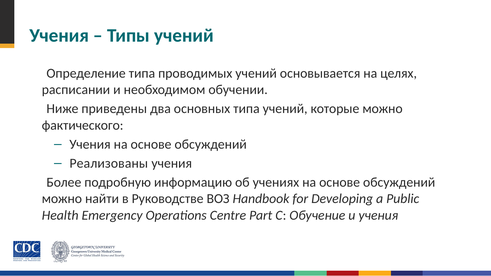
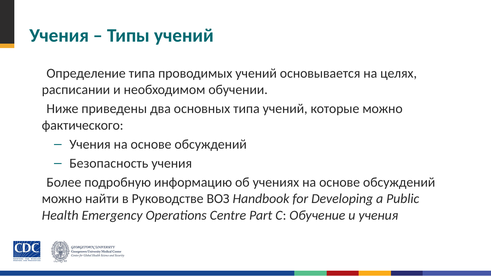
Реализованы: Реализованы -> Безопасность (109, 163)
